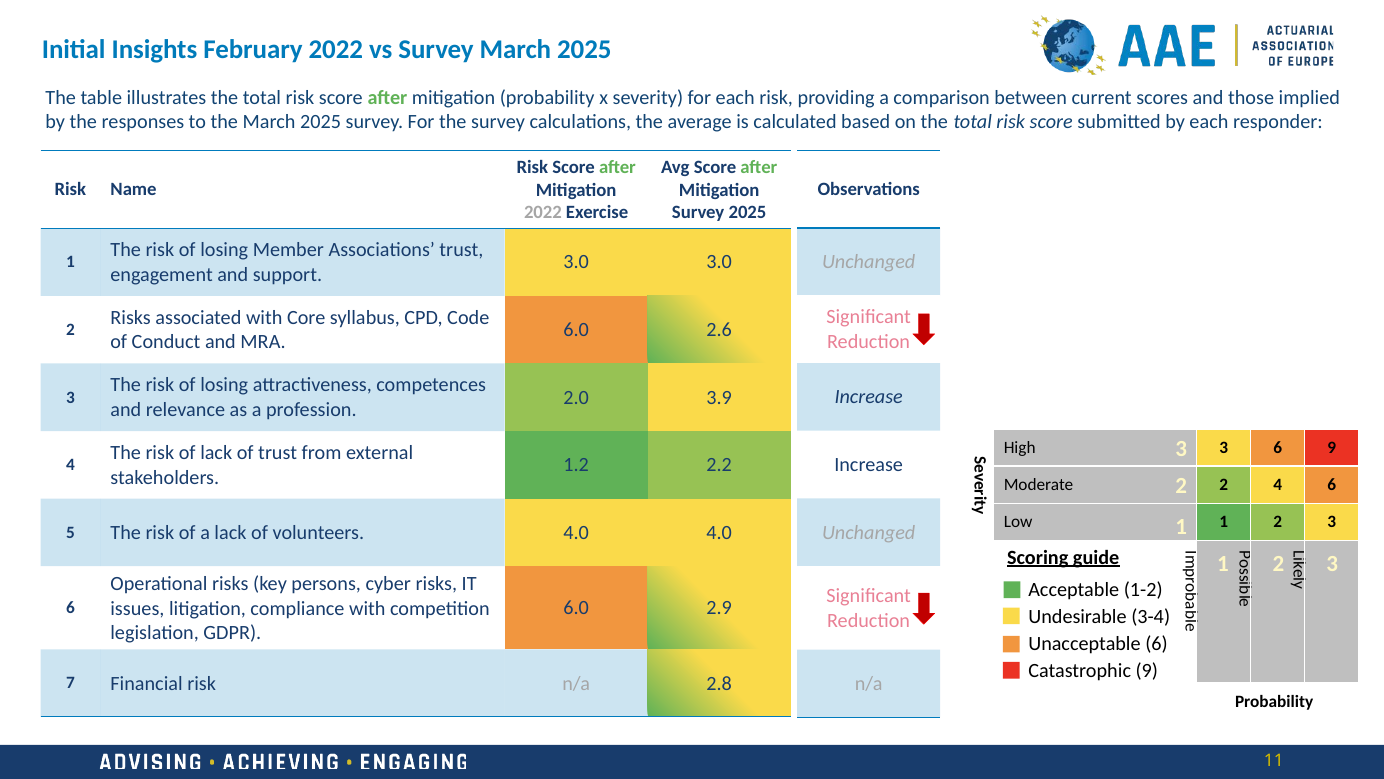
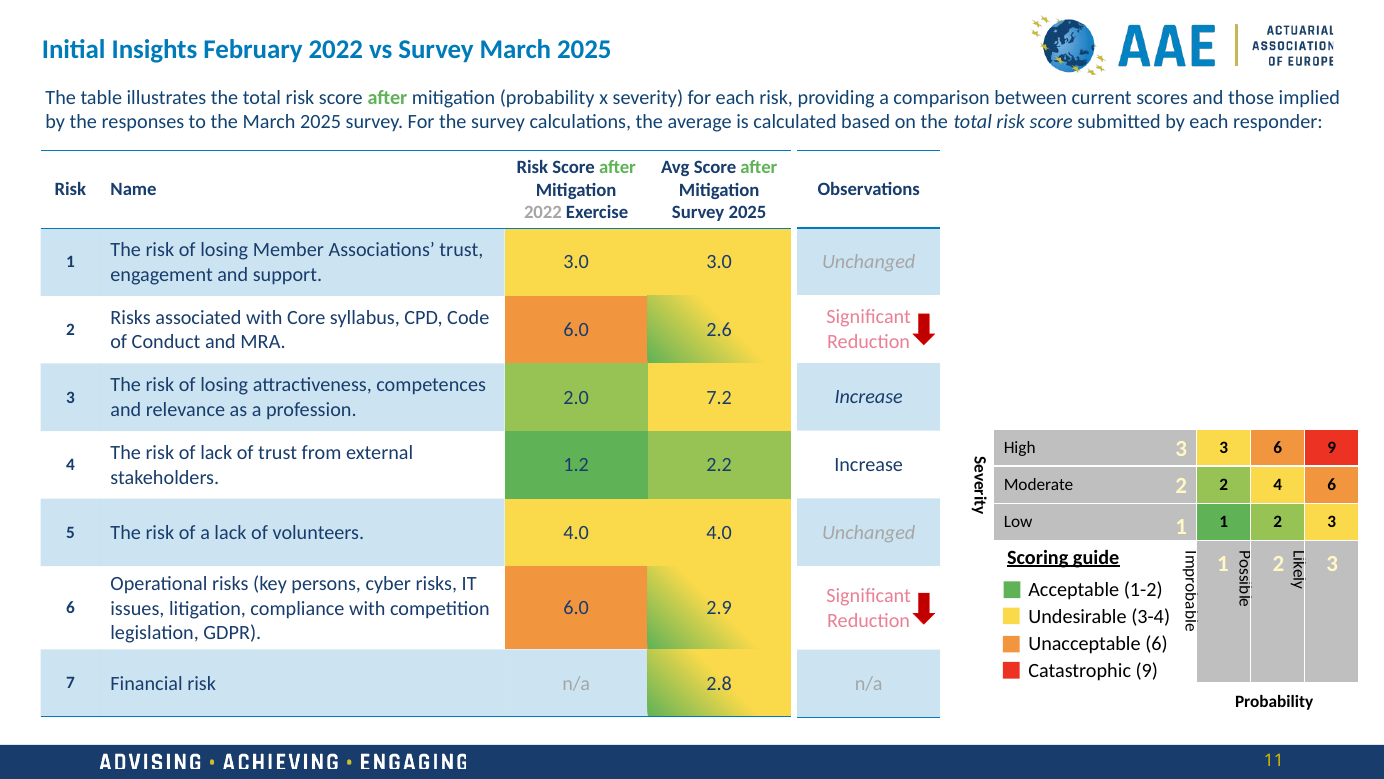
3.9: 3.9 -> 7.2 (719, 397)
